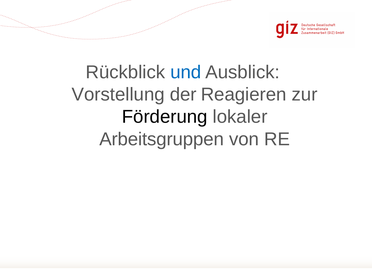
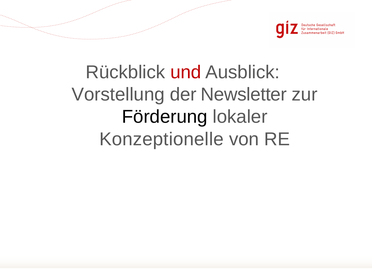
und colour: blue -> red (186, 72)
Reagieren: Reagieren -> Newsletter (244, 94)
Arbeitsgruppen: Arbeitsgruppen -> Konzeptionelle (162, 139)
